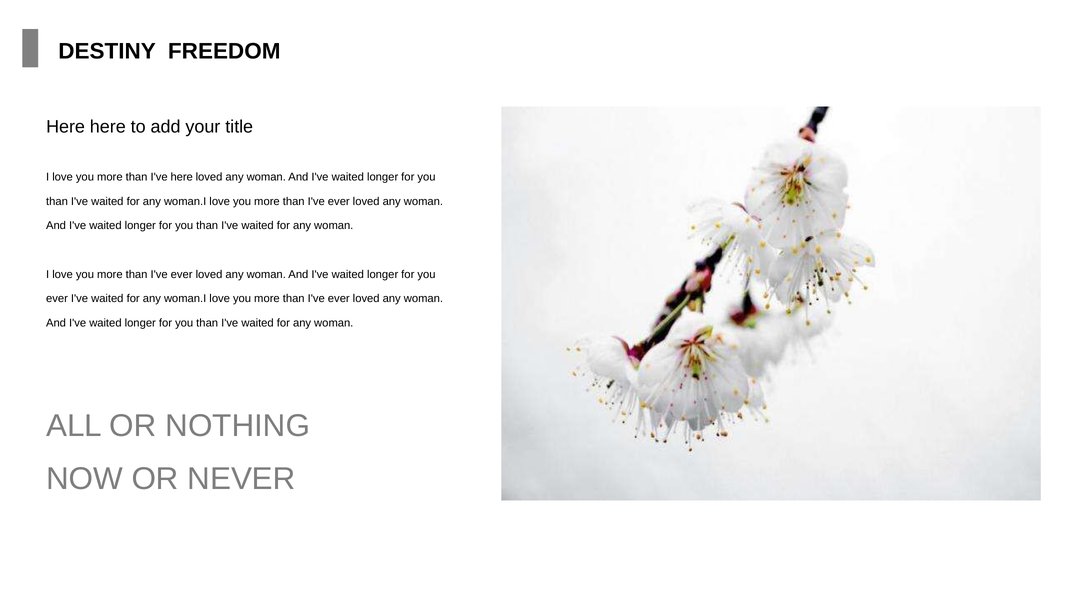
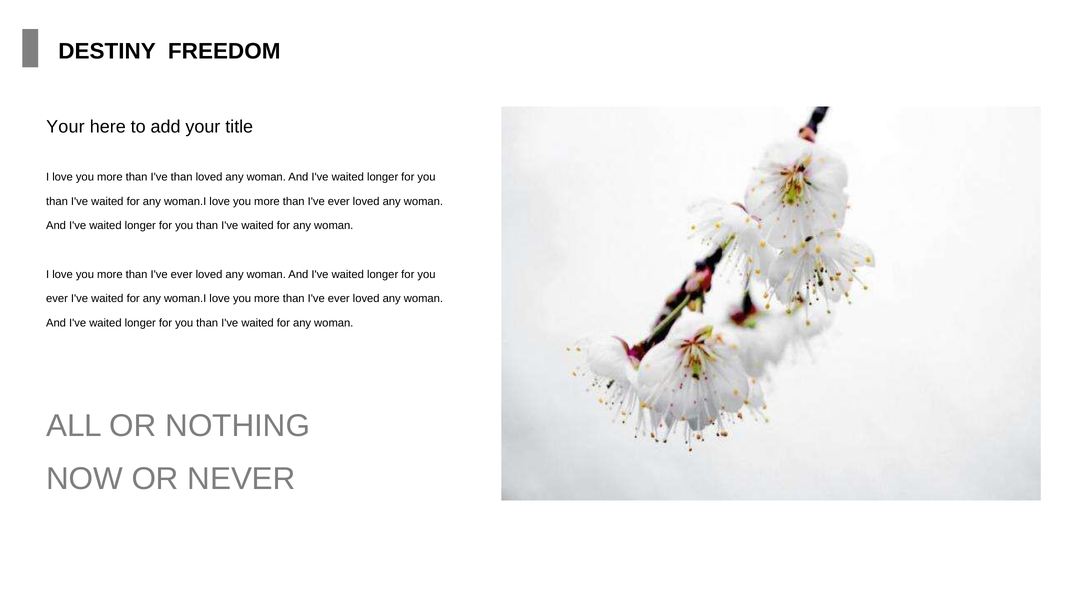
Here: Here -> Your (65, 127)
I've here: here -> than (182, 177)
